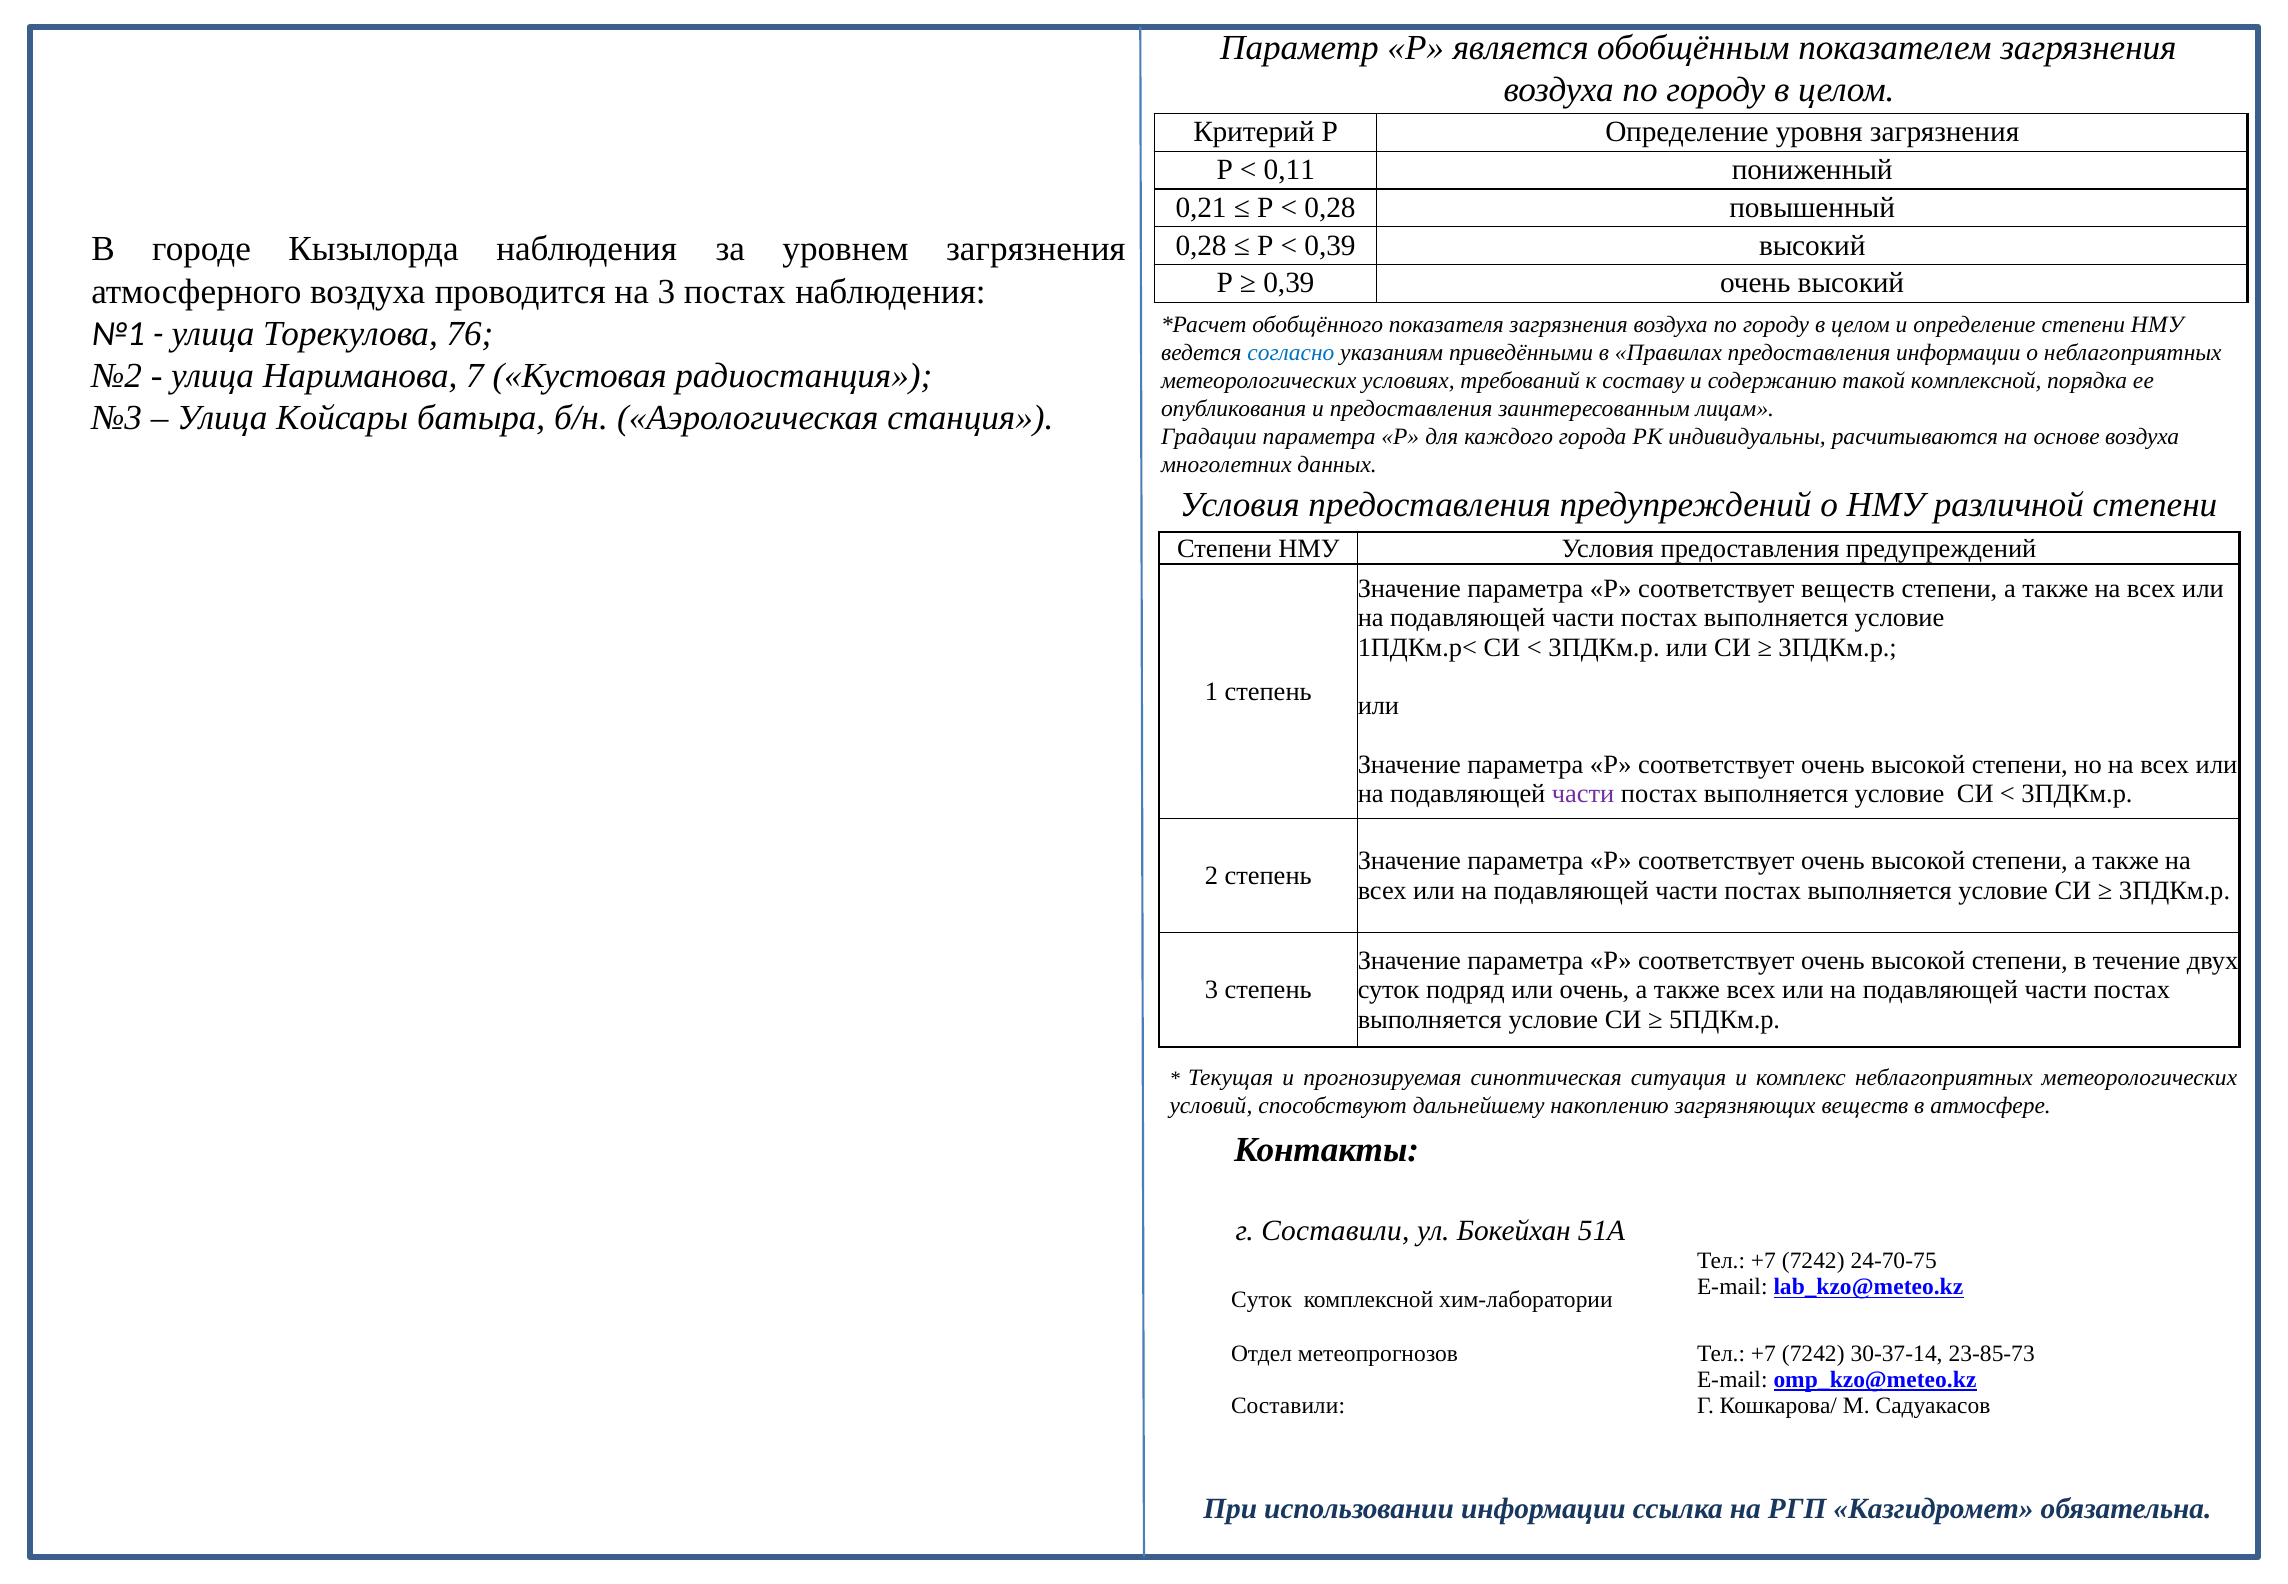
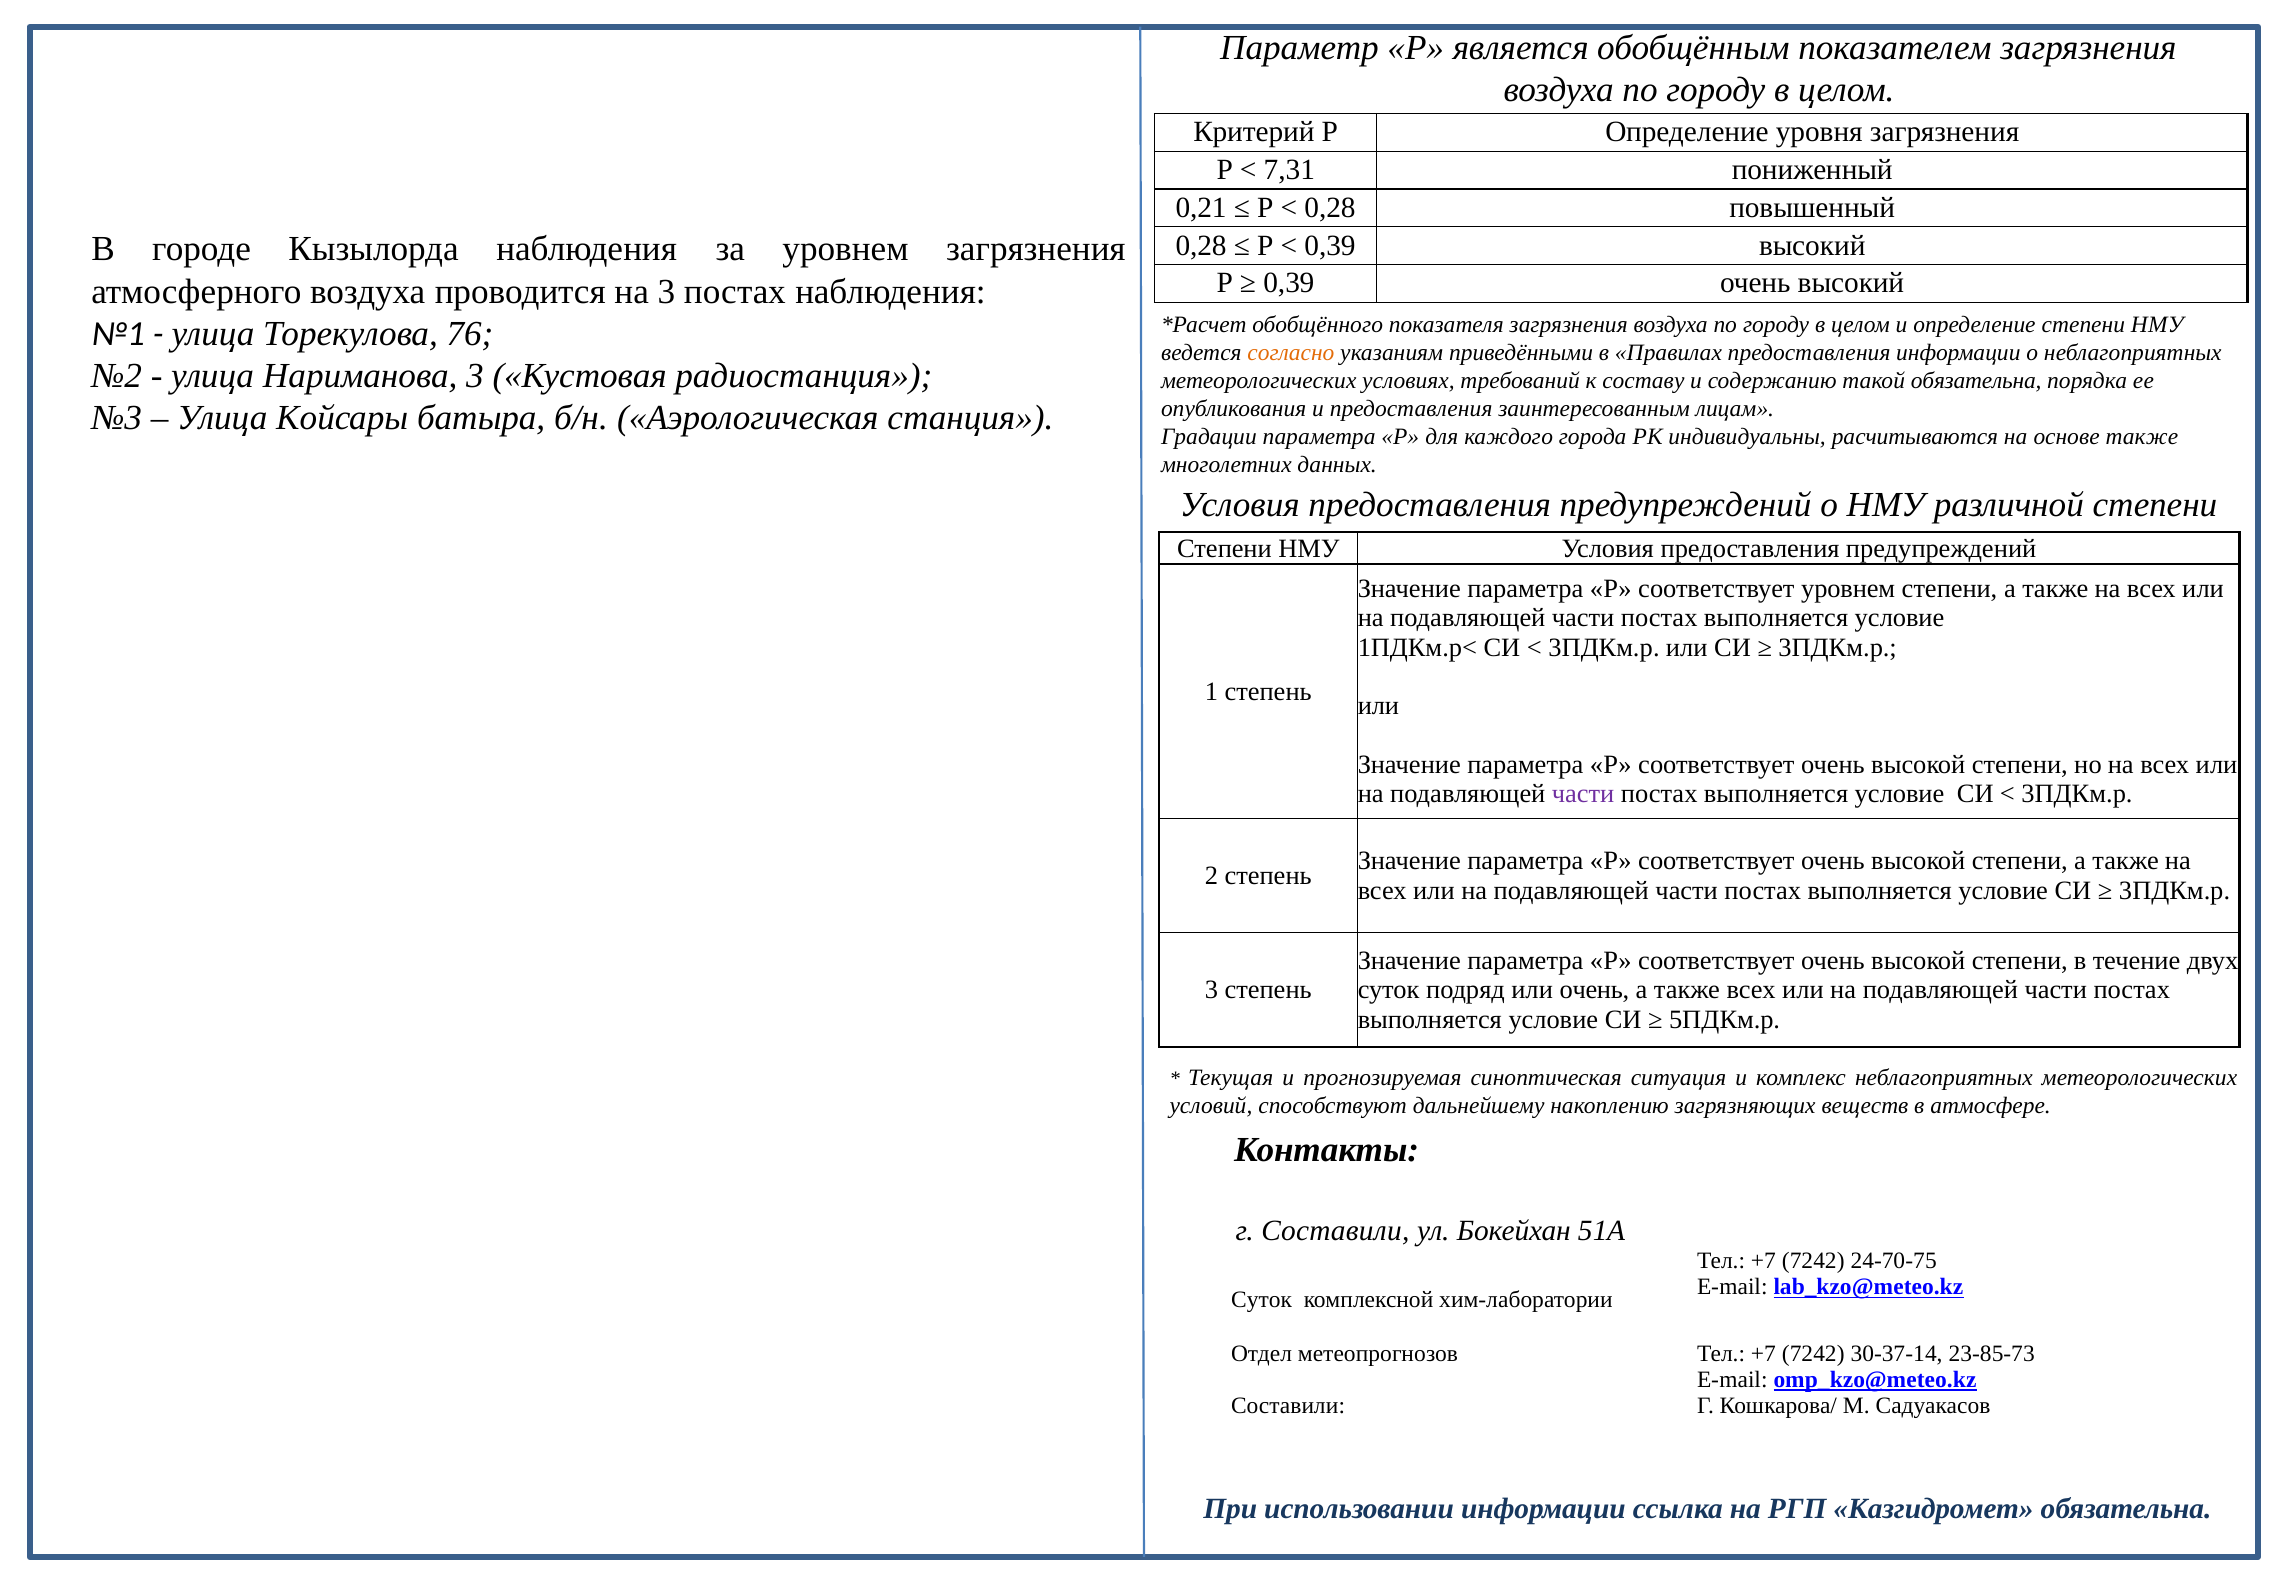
0,11: 0,11 -> 7,31 (1289, 170)
согласно colour: blue -> orange (1291, 352)
Нариманова 7: 7 -> 3 (475, 376)
такой комплексной: комплексной -> обязательна (1976, 381)
основе воздуха: воздуха -> также (2142, 437)
соответствует веществ: веществ -> уровнем (1848, 589)
